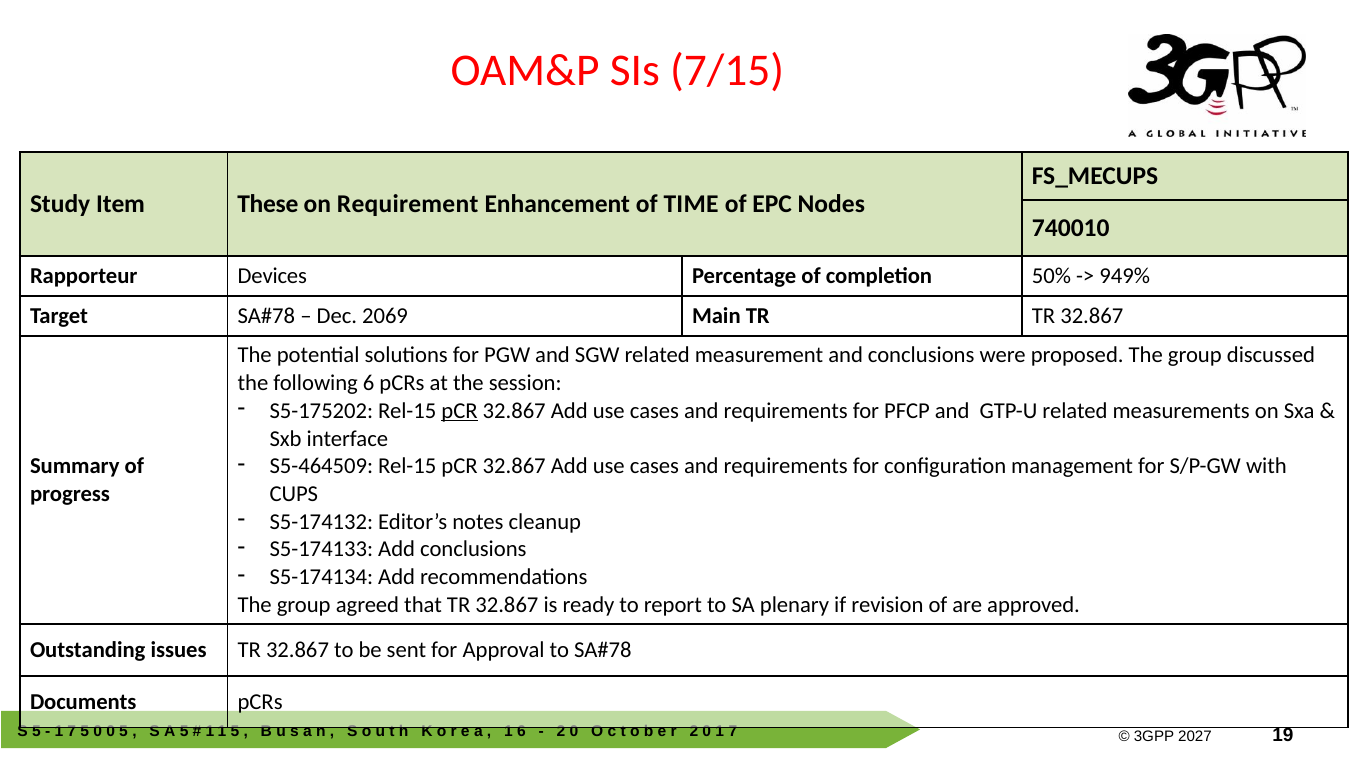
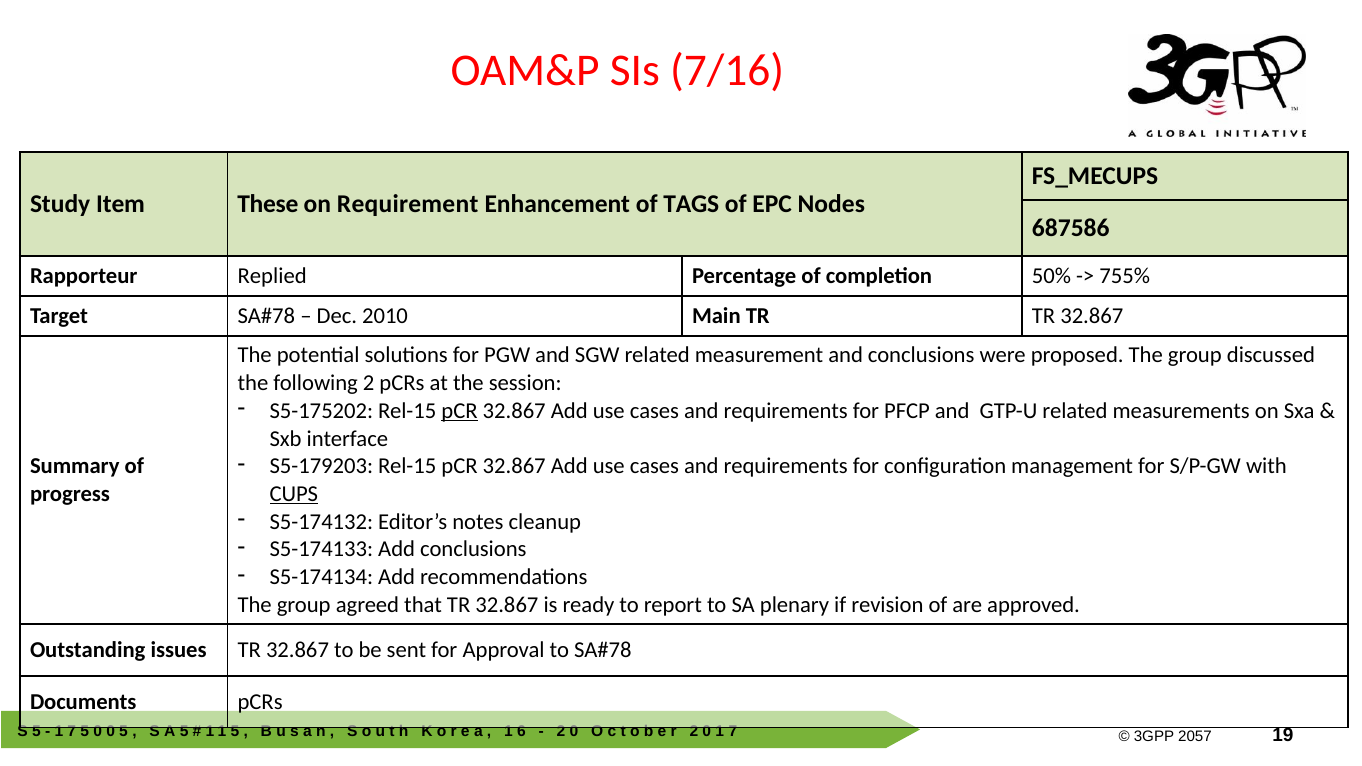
7/15: 7/15 -> 7/16 (727, 71)
TIME: TIME -> TAGS (691, 204)
740010: 740010 -> 687586 (1071, 228)
Devices: Devices -> Replied (272, 277)
949%: 949% -> 755% (1125, 277)
2069: 2069 -> 2010 (385, 316)
following 6: 6 -> 2 (369, 383)
S5-464509: S5-464509 -> S5-179203 (321, 466)
CUPS underline: none -> present (294, 494)
2027: 2027 -> 2057 (1195, 737)
